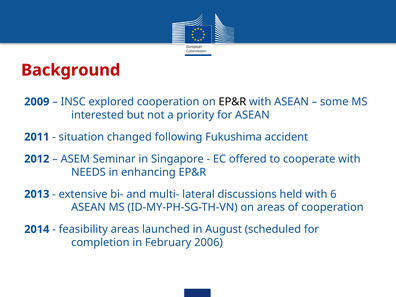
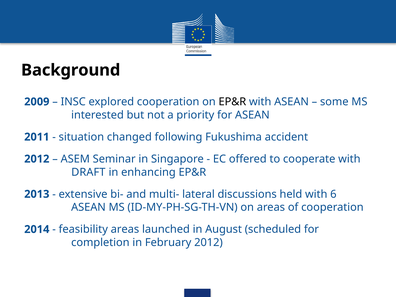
Background colour: red -> black (71, 70)
NEEDS: NEEDS -> DRAFT (88, 172)
February 2006: 2006 -> 2012 (208, 243)
